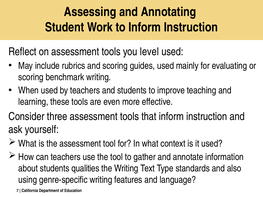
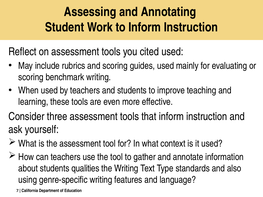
level: level -> cited (149, 52)
